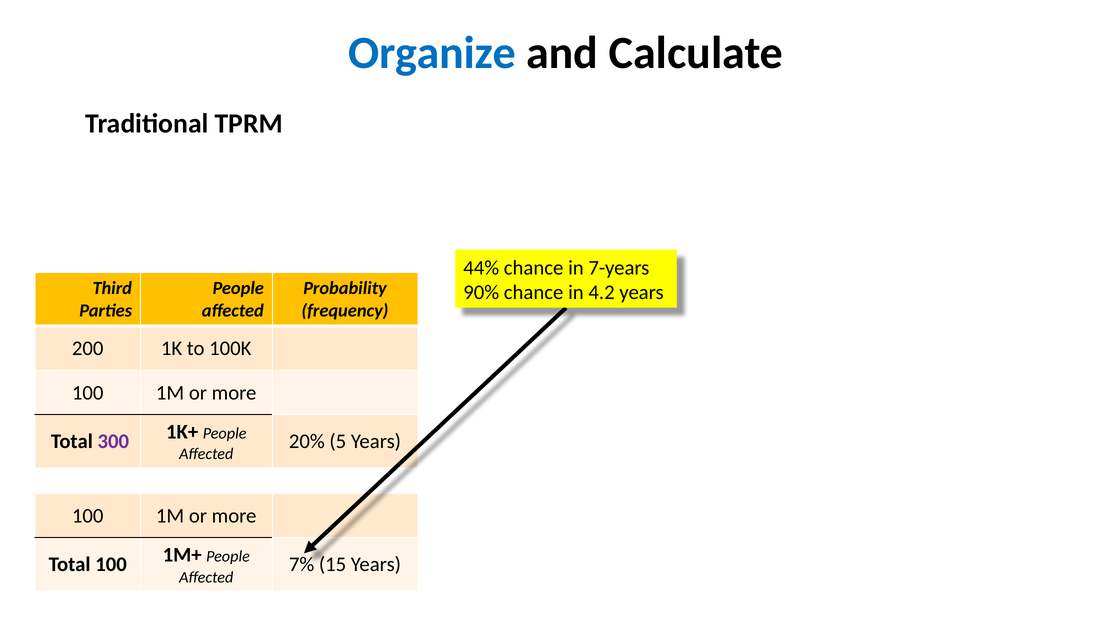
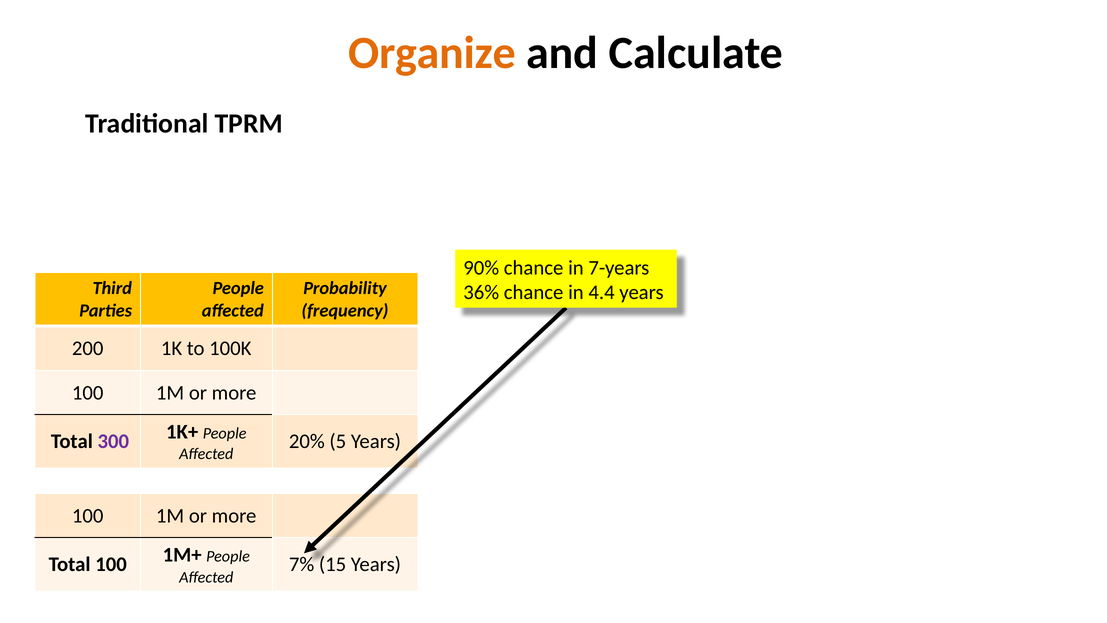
Organize colour: blue -> orange (432, 53)
44%: 44% -> 90% (481, 268)
90%: 90% -> 36% (481, 292)
4.2: 4.2 -> 4.4 (602, 292)
